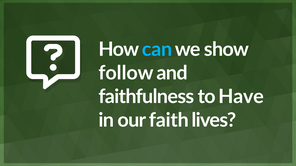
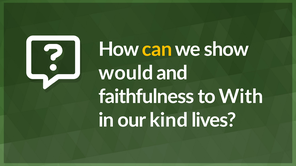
can colour: light blue -> yellow (157, 50)
follow: follow -> would (126, 73)
Have: Have -> With (241, 97)
faith: faith -> kind (169, 121)
